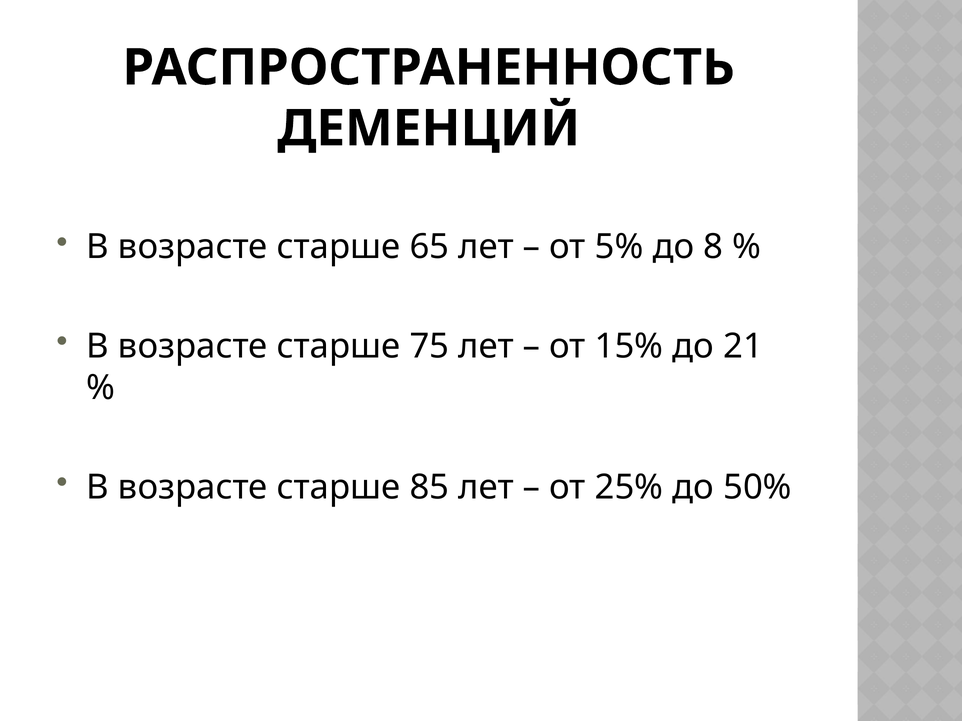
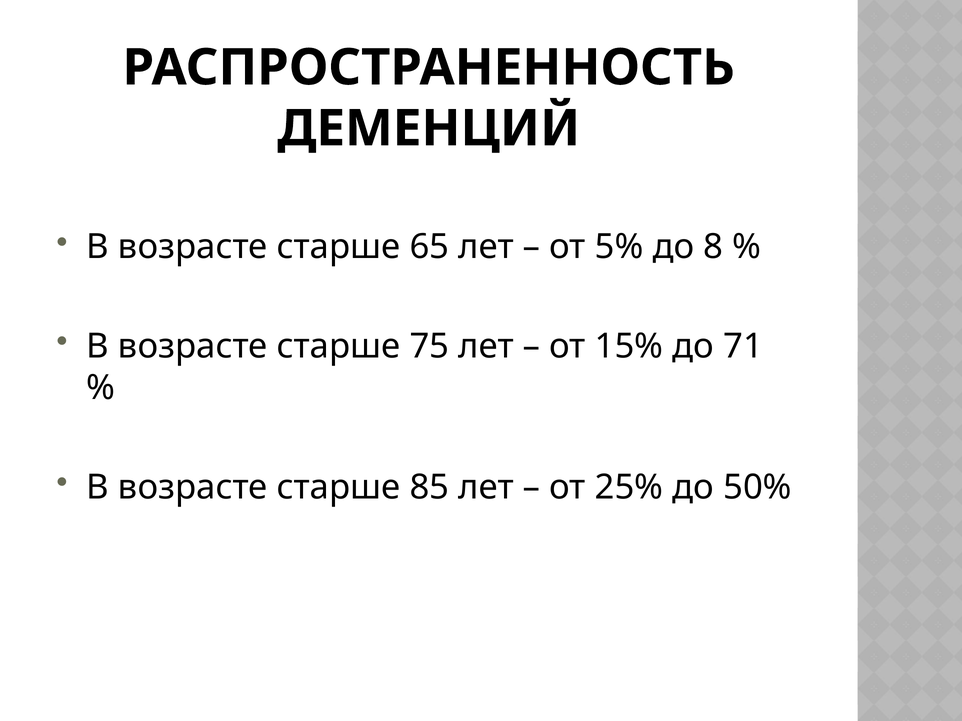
21: 21 -> 71 (743, 346)
